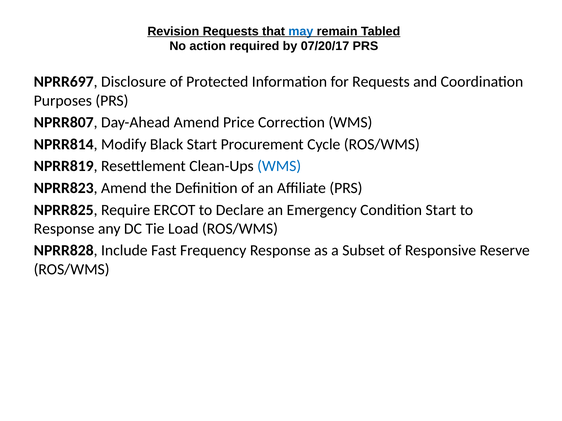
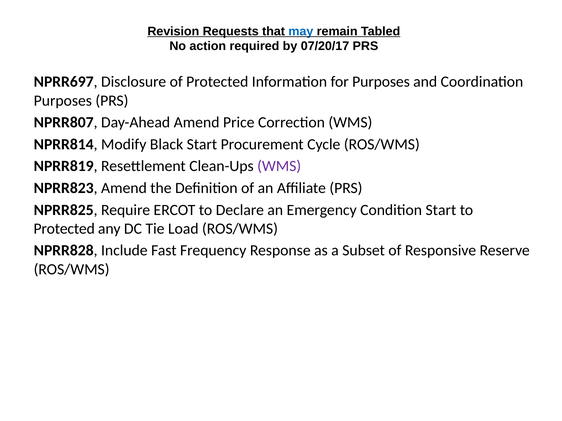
for Requests: Requests -> Purposes (381, 82)
WMS colour: blue -> purple (279, 166)
Response: Response -> Protected (64, 229)
